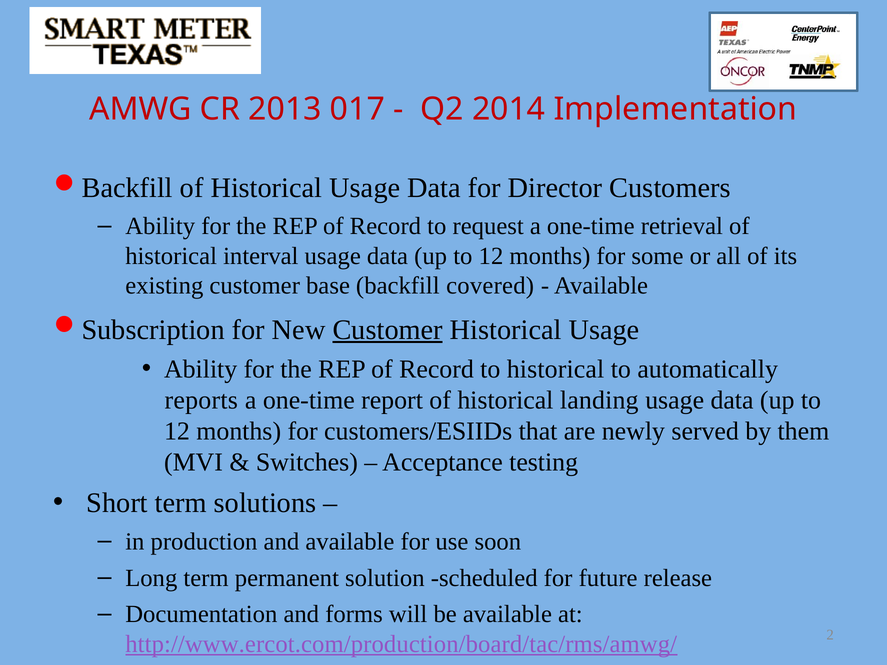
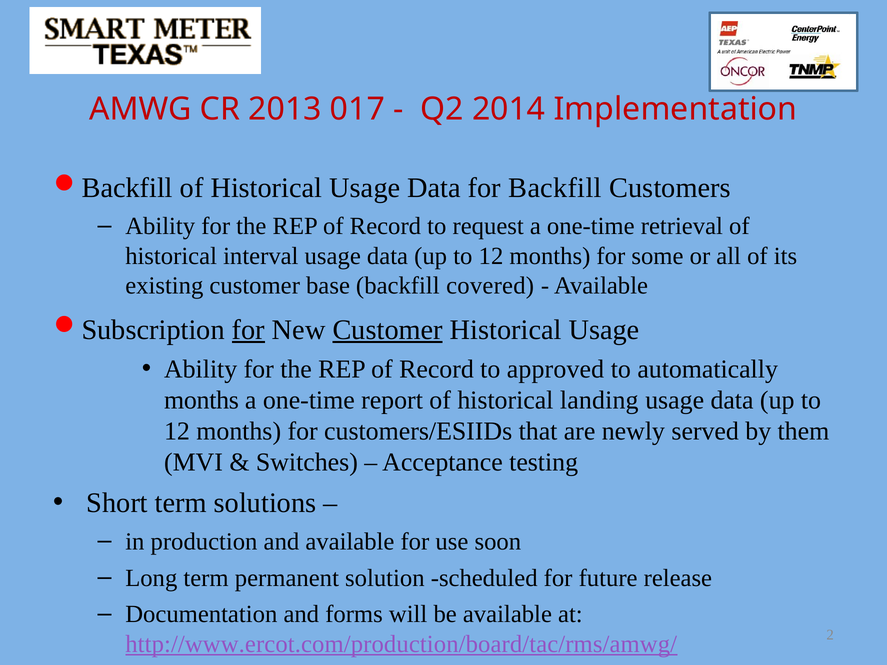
for Director: Director -> Backfill (555, 188)
for underline: none -> present (248, 330)
to historical: historical -> approved (555, 369)
reports: reports -> months (201, 400)
